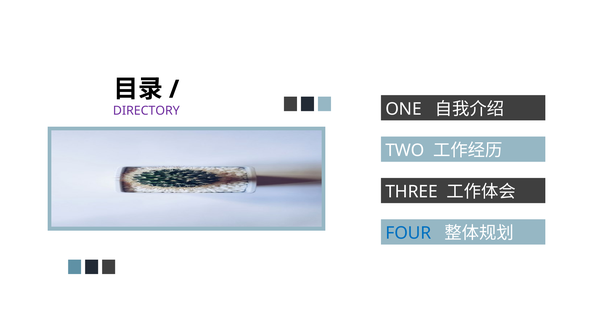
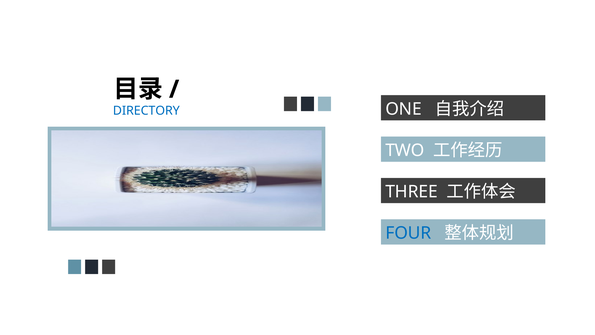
DIRECTORY colour: purple -> blue (146, 111)
